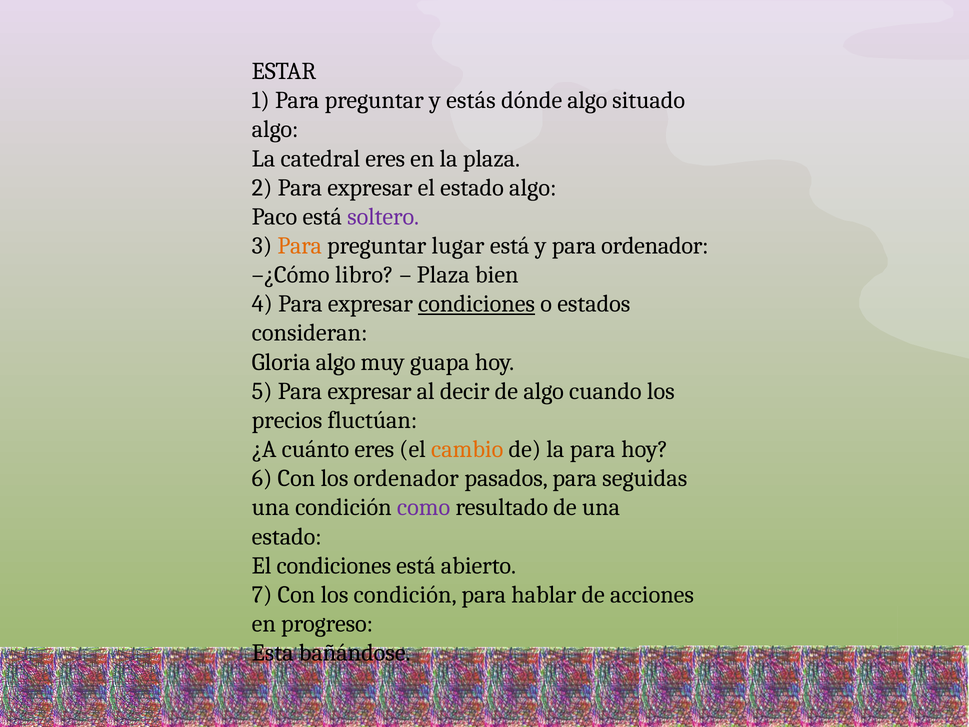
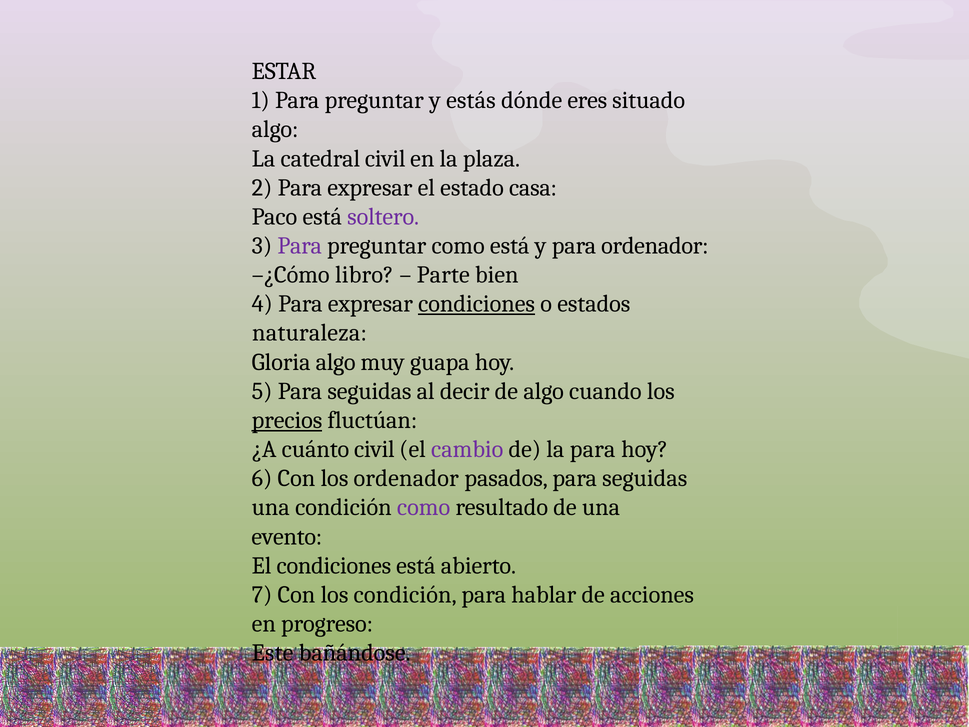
dónde algo: algo -> eres (587, 100)
catedral eres: eres -> civil (385, 158)
estado algo: algo -> casa (533, 188)
Para colour: orange -> purple (300, 246)
preguntar lugar: lugar -> como (458, 246)
Plaza: Plaza -> Parte (443, 275)
consideran: consideran -> naturaleza (310, 333)
5 Para expresar: expresar -> seguidas (369, 391)
precios underline: none -> present (287, 420)
cuánto eres: eres -> civil (374, 449)
cambio colour: orange -> purple (467, 449)
estado: estado -> evento (287, 536)
Esta: Esta -> Este (273, 653)
